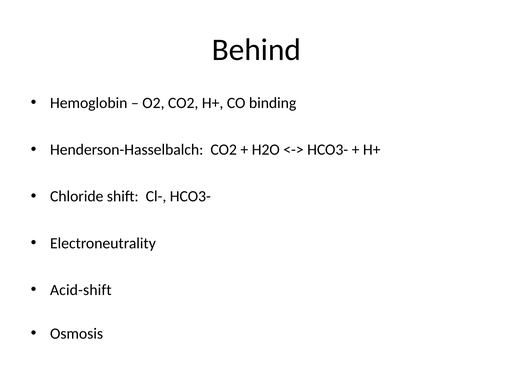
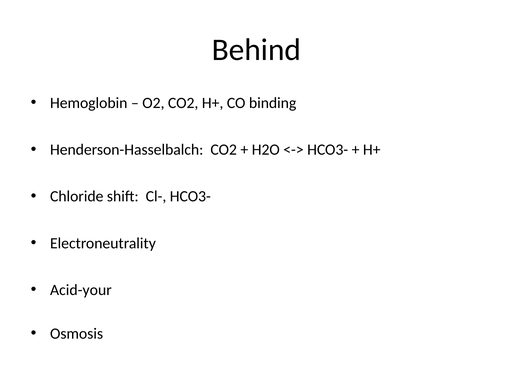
Acid-shift: Acid-shift -> Acid-your (81, 290)
